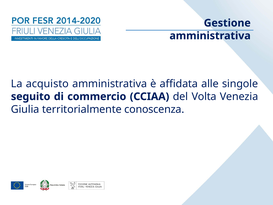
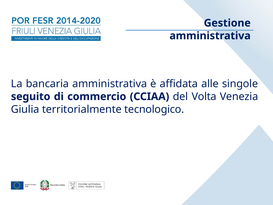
acquisto: acquisto -> bancaria (47, 84)
conoscenza: conoscenza -> tecnologico (154, 109)
